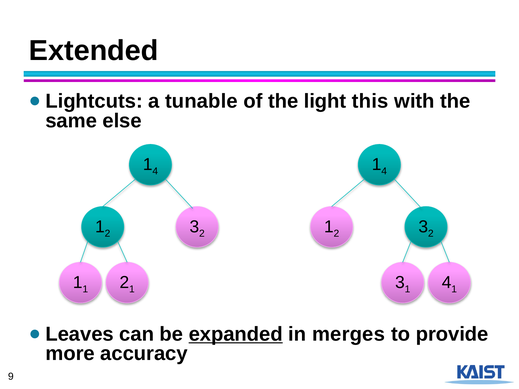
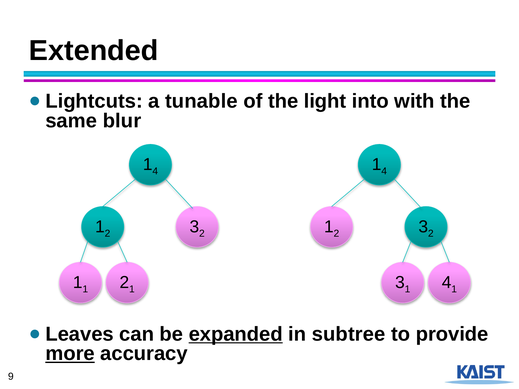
this: this -> into (370, 101)
else: else -> blur (122, 121)
merges: merges -> subtree (349, 334)
more underline: none -> present (70, 354)
